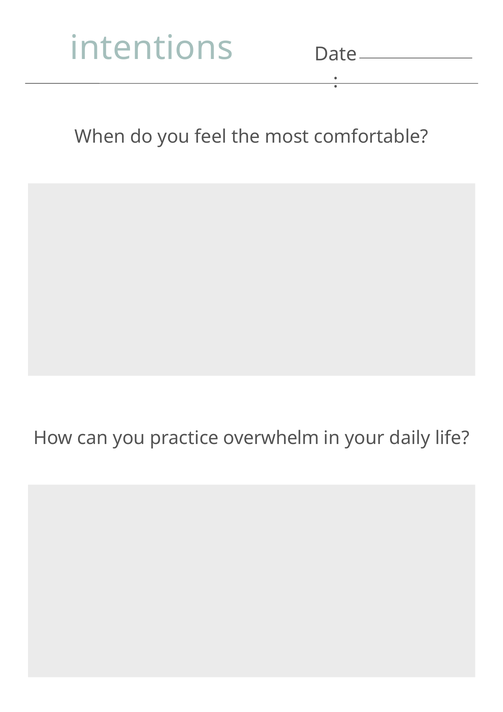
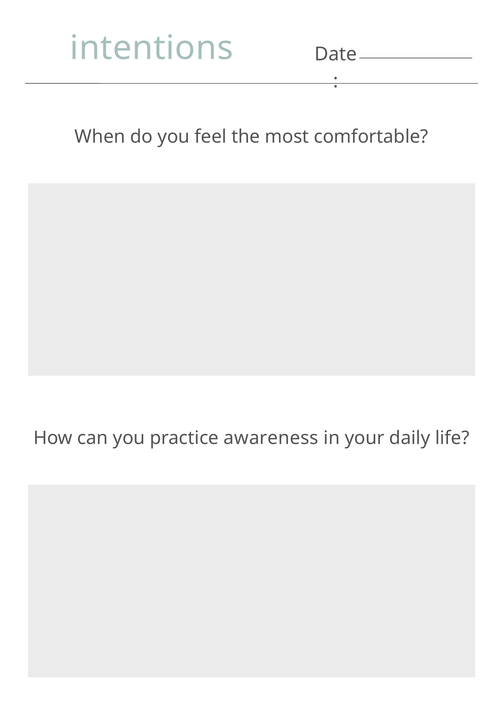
overwhelm: overwhelm -> awareness (271, 438)
